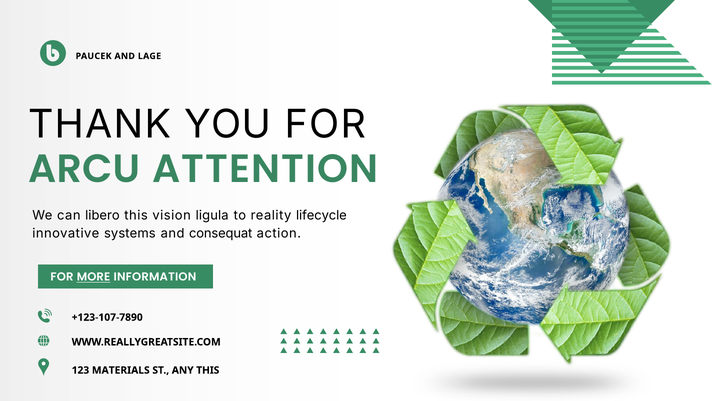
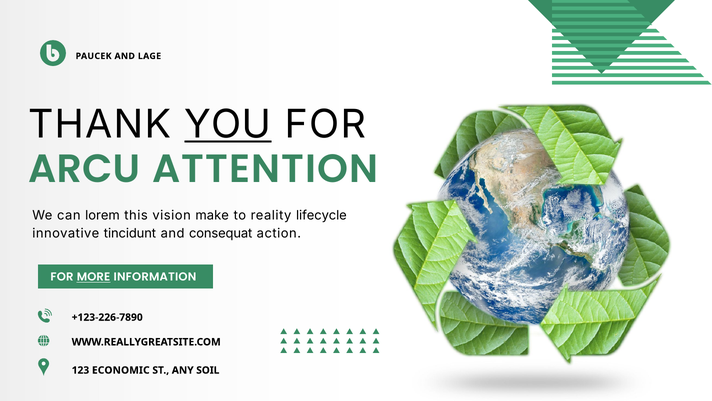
YOU underline: none -> present (228, 124)
libero: libero -> lorem (102, 215)
ligula: ligula -> make (212, 215)
systems: systems -> tincidunt (130, 233)
+123-107-7890: +123-107-7890 -> +123-226-7890 (107, 317)
MATERIALS: MATERIALS -> ECONOMIC (121, 370)
ANY THIS: THIS -> SOIL (208, 370)
